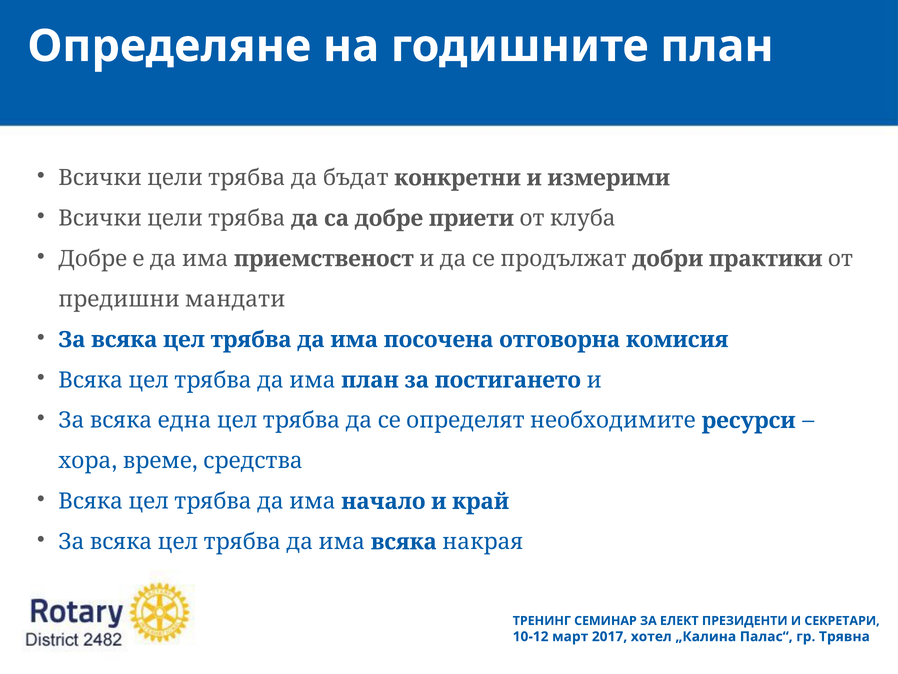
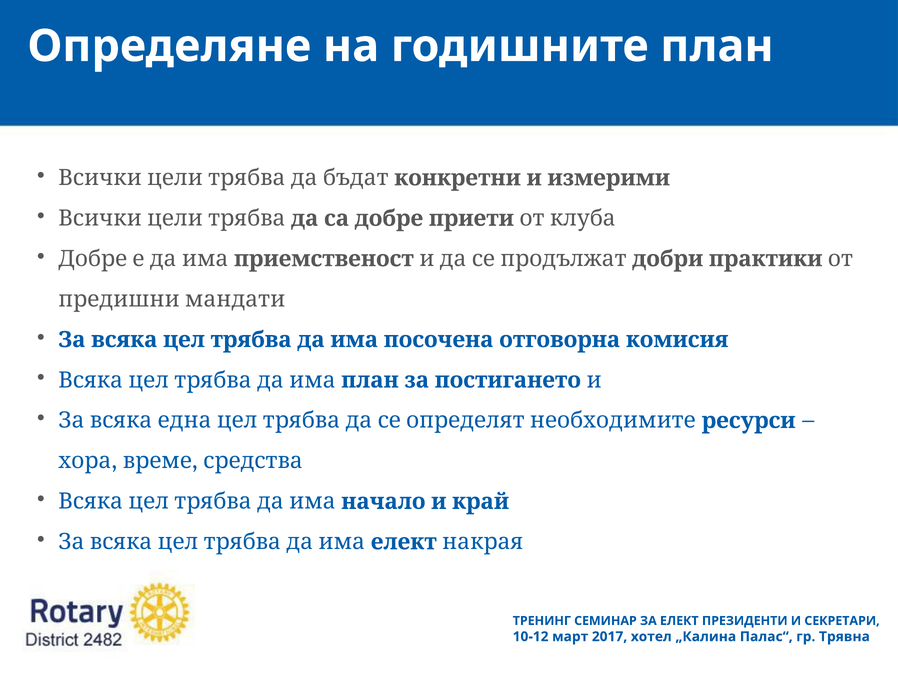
всяка: всяка -> елект (404, 542)
